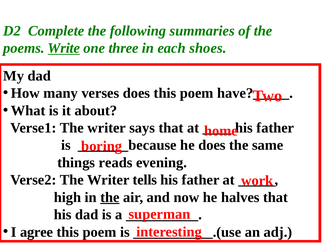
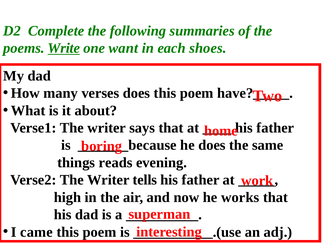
three: three -> want (123, 48)
the underline: present -> none (110, 197)
halves: halves -> works (240, 197)
agree: agree -> came (36, 232)
